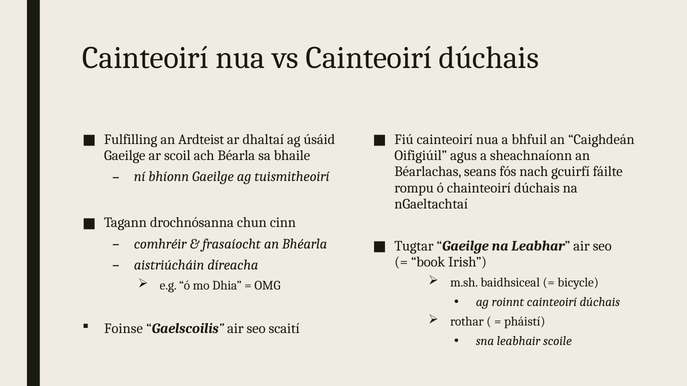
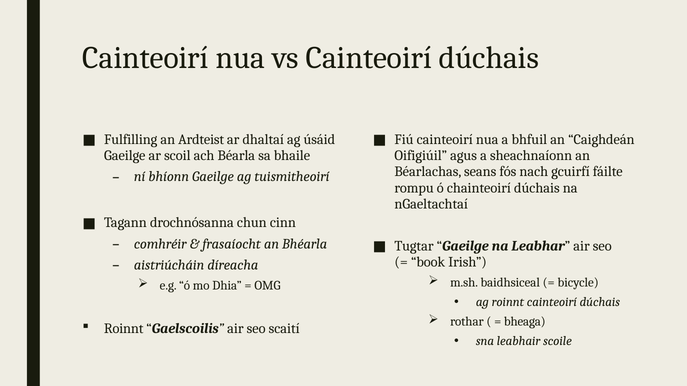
pháistí: pháistí -> bheaga (525, 322)
Foinse: Foinse -> Roinnt (124, 329)
